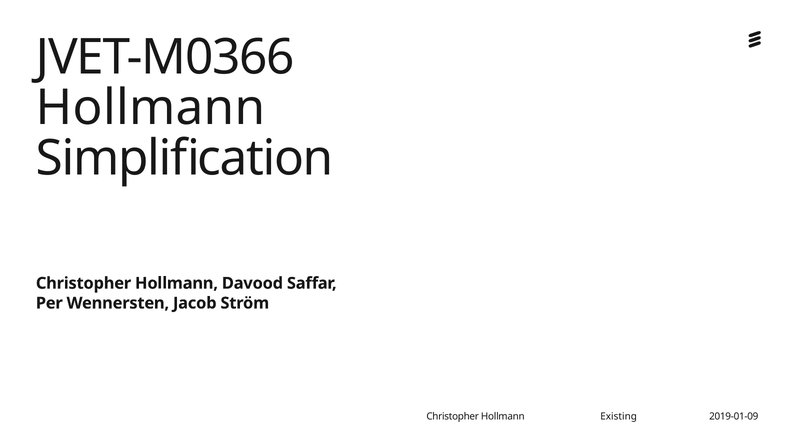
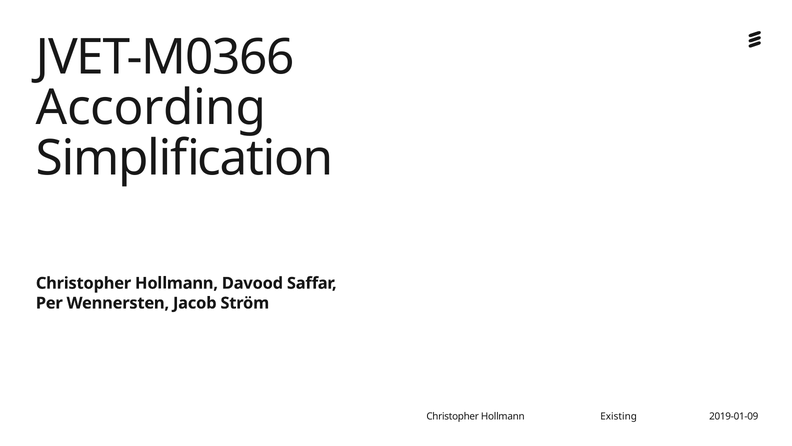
Hollmann: Hollmann -> According (151, 108)
